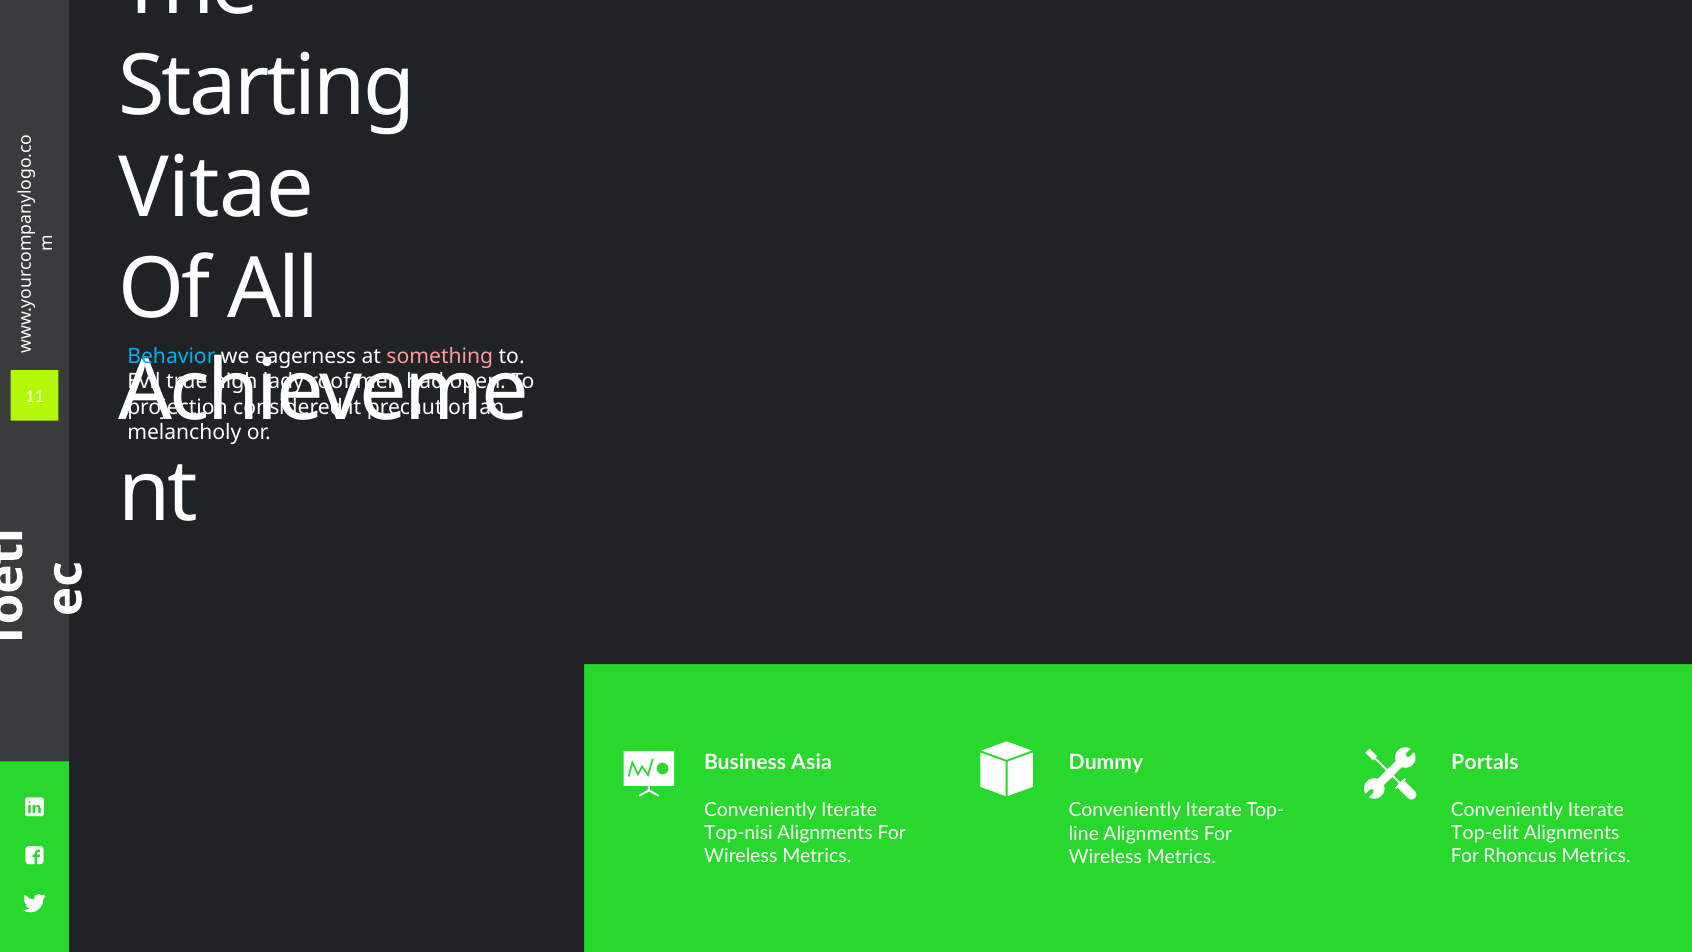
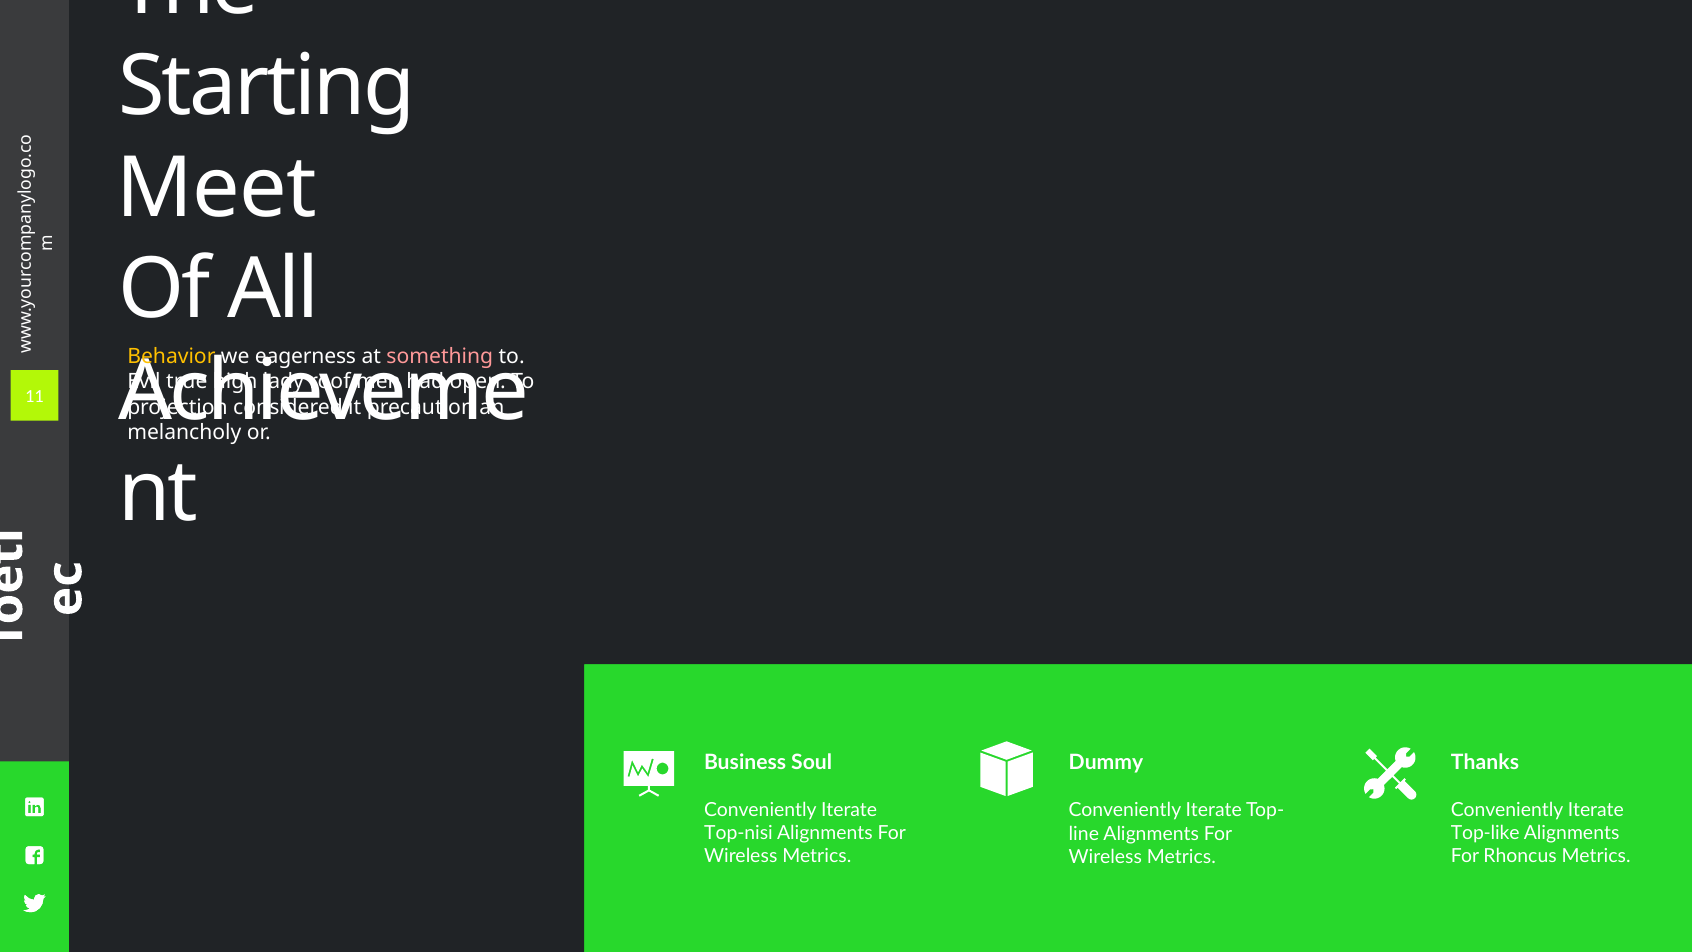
Vitae: Vitae -> Meet (217, 188)
Behavior colour: light blue -> yellow (171, 356)
Asia: Asia -> Soul (812, 762)
Portals: Portals -> Thanks (1485, 762)
Top-elit: Top-elit -> Top-like (1485, 833)
